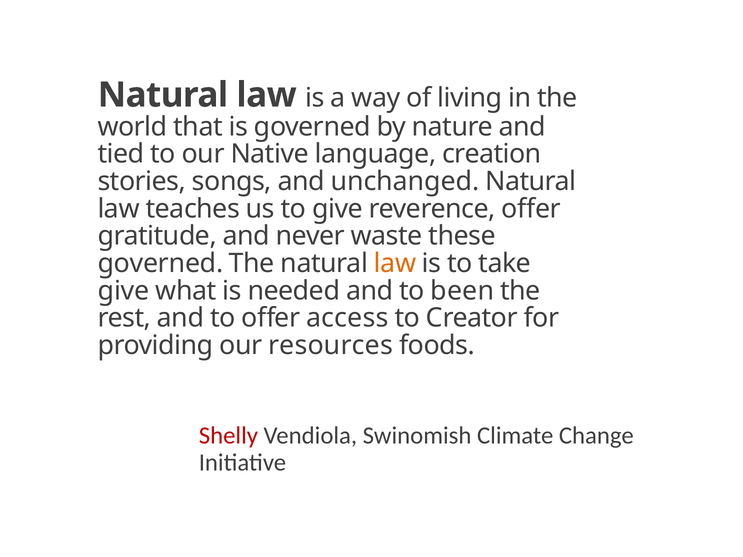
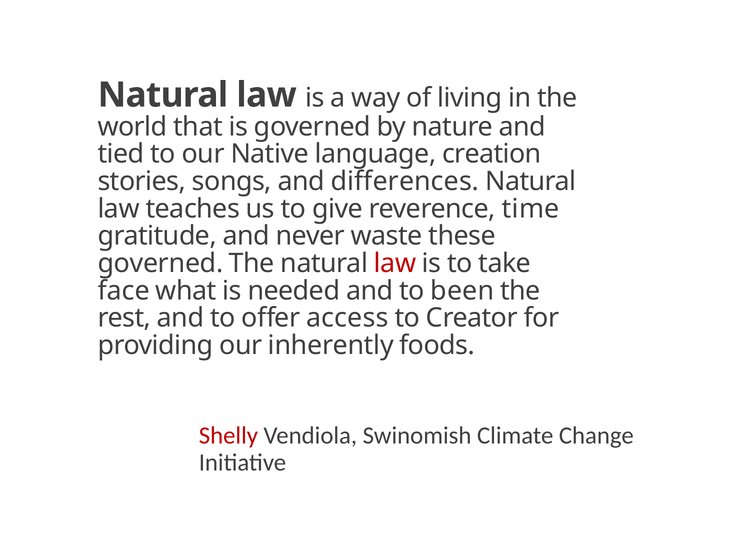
unchanged: unchanged -> differences (405, 181)
reverence offer: offer -> time (531, 209)
law colour: orange -> red (395, 264)
give: give -> face (124, 291)
resources: resources -> inherently (331, 346)
